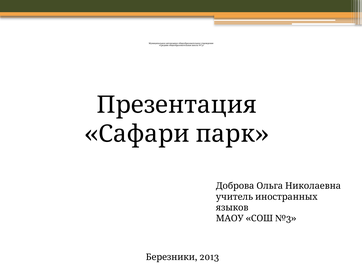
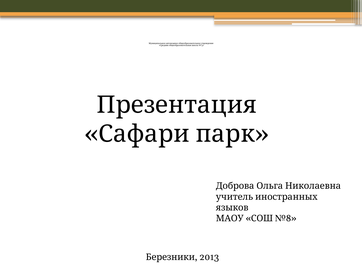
№3: №3 -> №8 (286, 219)
